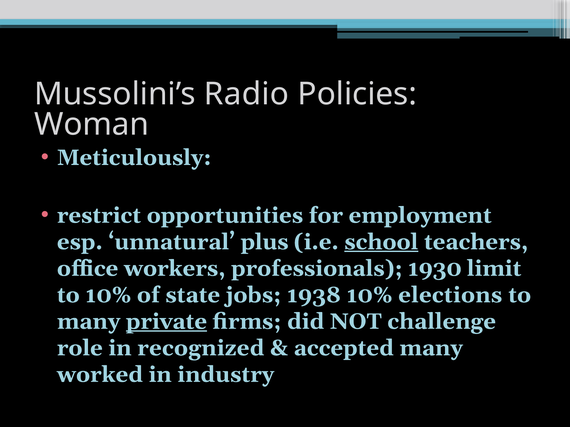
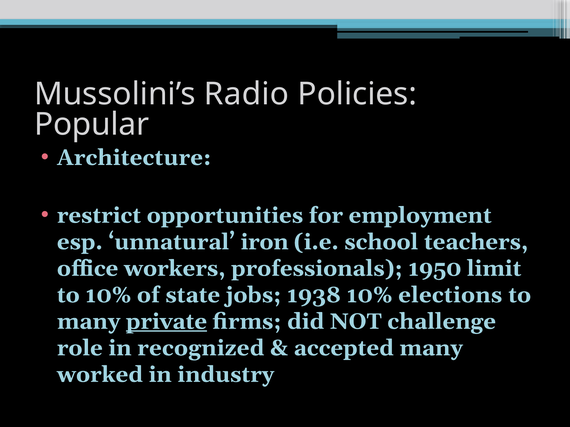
Woman: Woman -> Popular (92, 124)
Meticulously: Meticulously -> Architecture (134, 158)
plus: plus -> iron (265, 242)
school underline: present -> none (381, 242)
1930: 1930 -> 1950 (435, 269)
